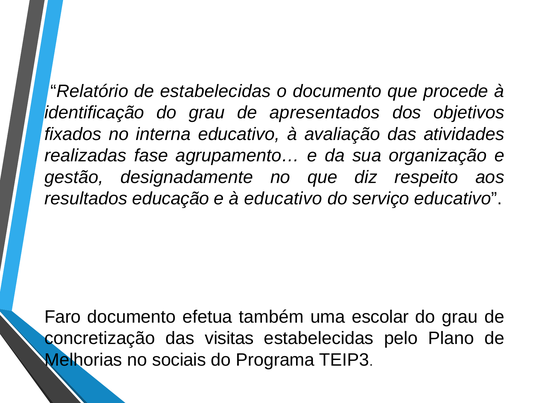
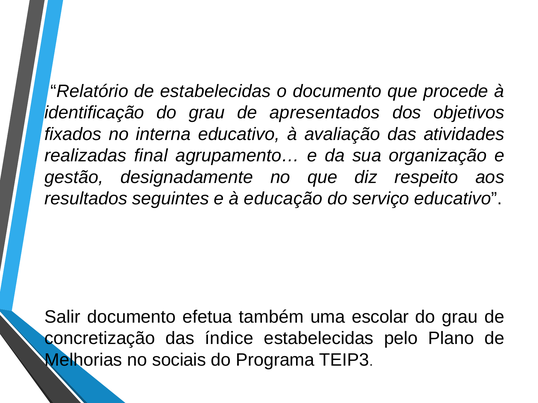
fase: fase -> final (151, 156)
educação: educação -> seguintes (171, 199)
à educativo: educativo -> educação (283, 199)
Faro: Faro -> Salir (63, 317)
visitas: visitas -> índice (229, 339)
